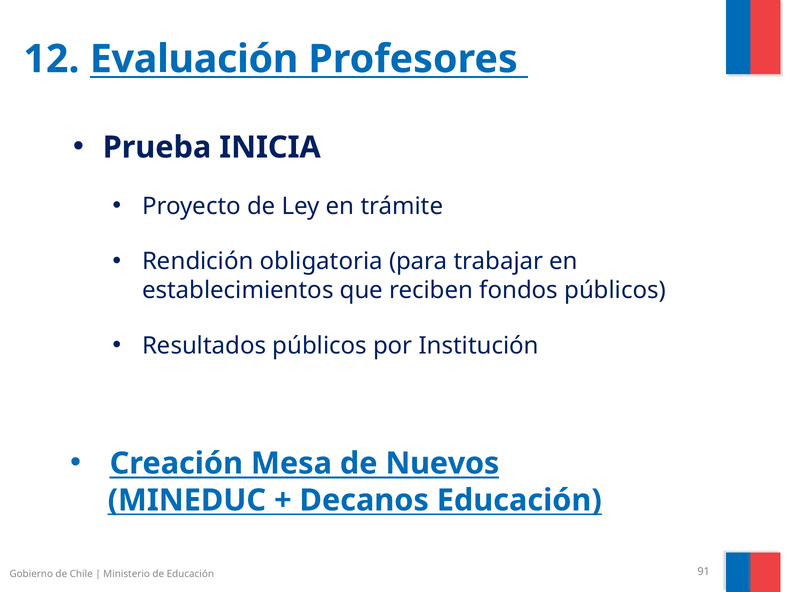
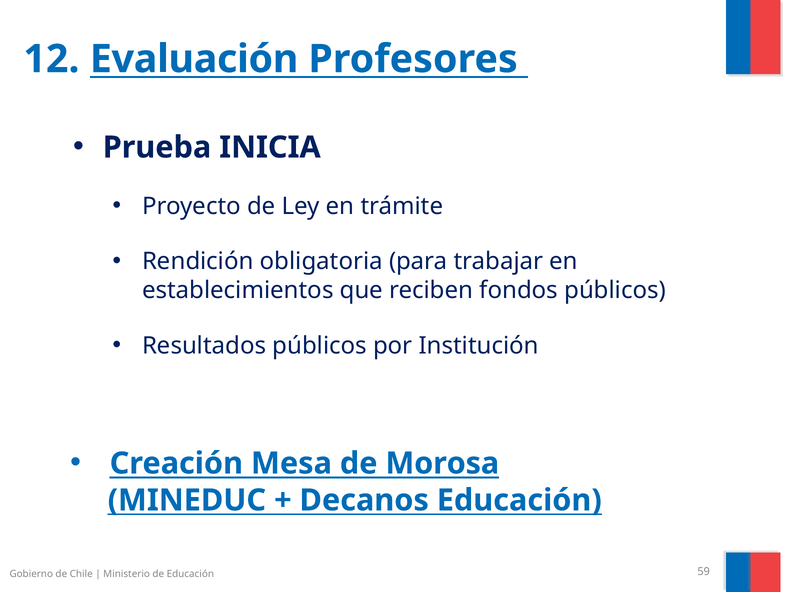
Nuevos: Nuevos -> Morosa (442, 463)
91: 91 -> 59 (704, 572)
